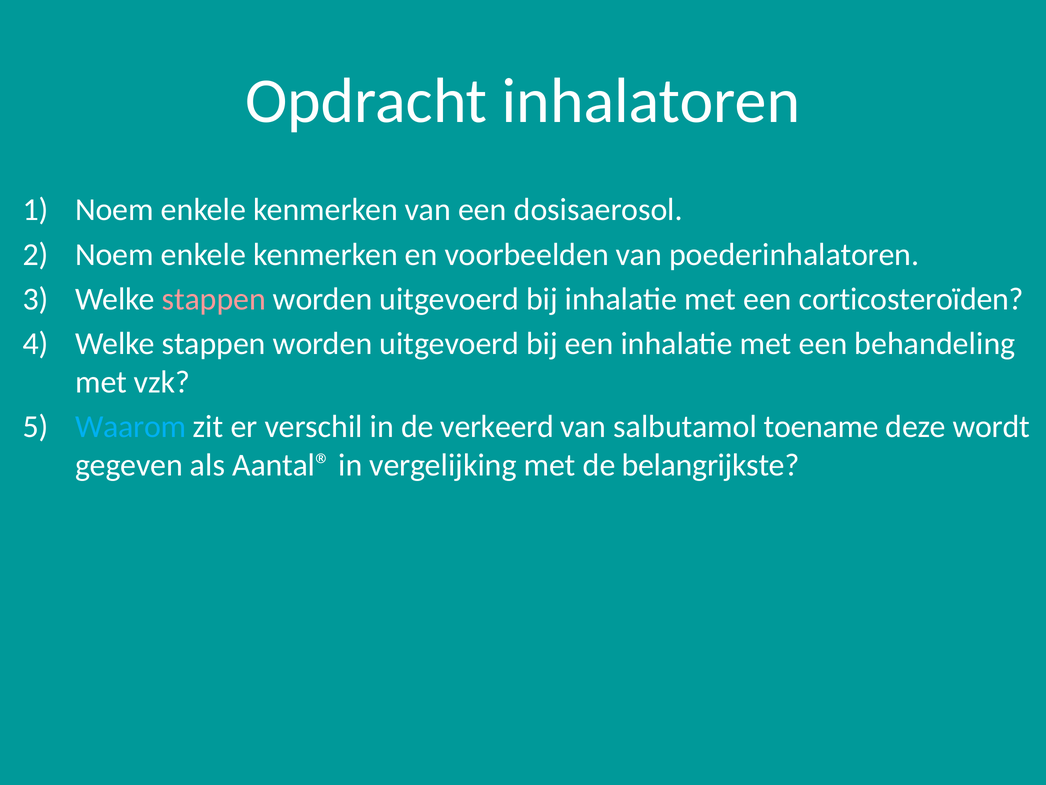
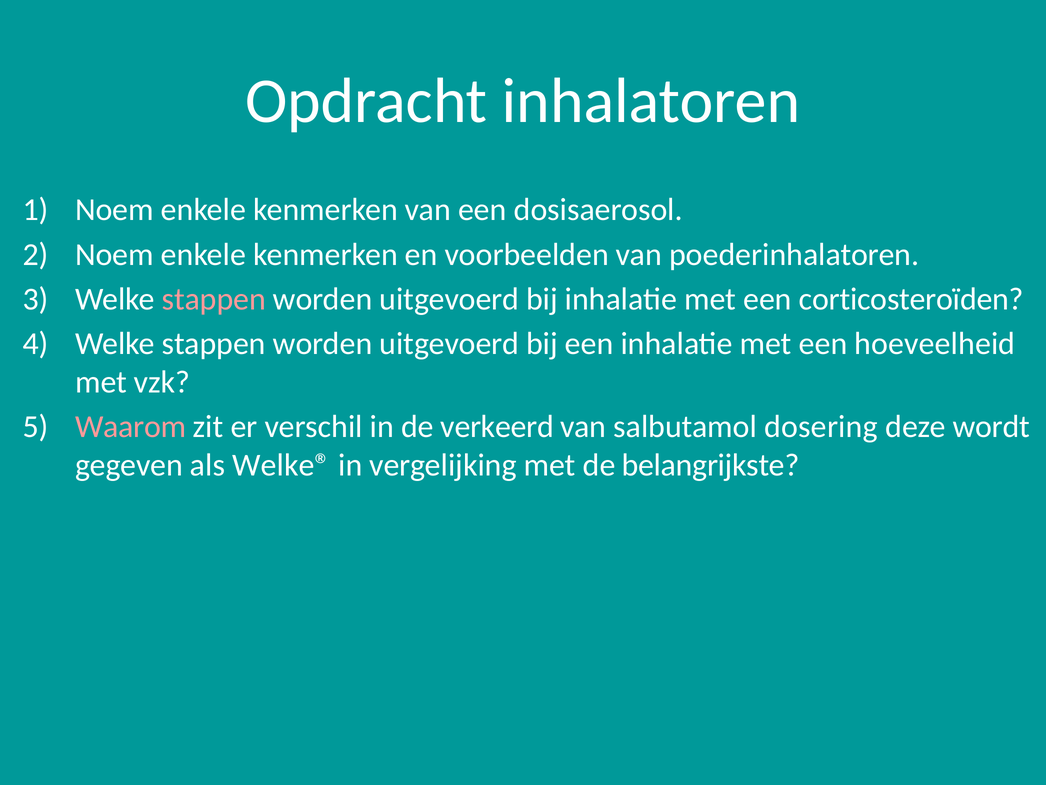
behandeling: behandeling -> hoeveelheid (935, 344)
Waarom colour: light blue -> pink (131, 427)
toename: toename -> dosering (821, 427)
Aantal®: Aantal® -> Welke® (282, 465)
